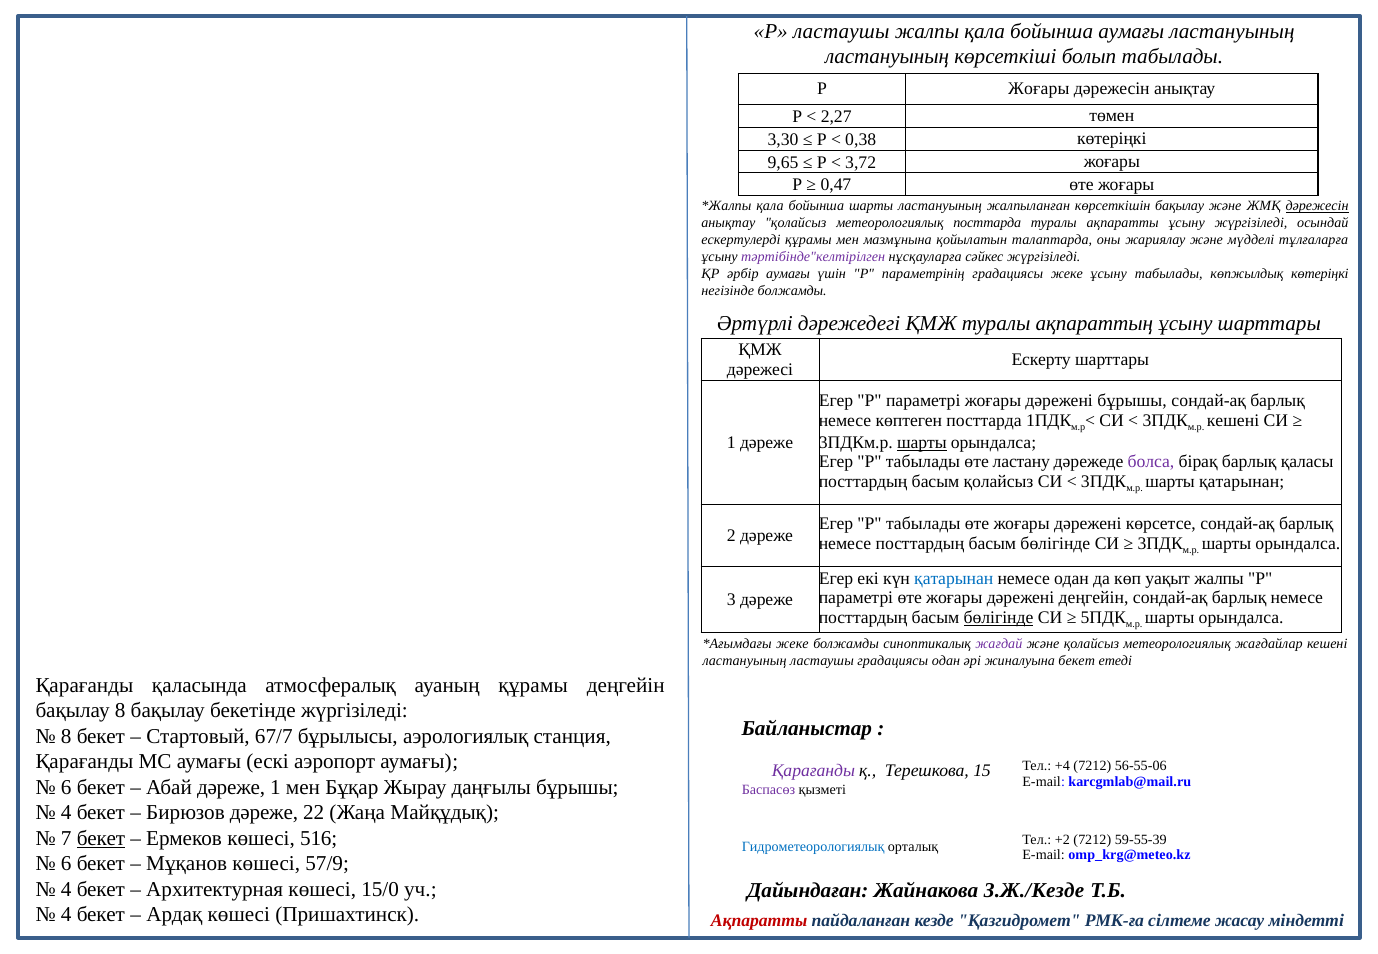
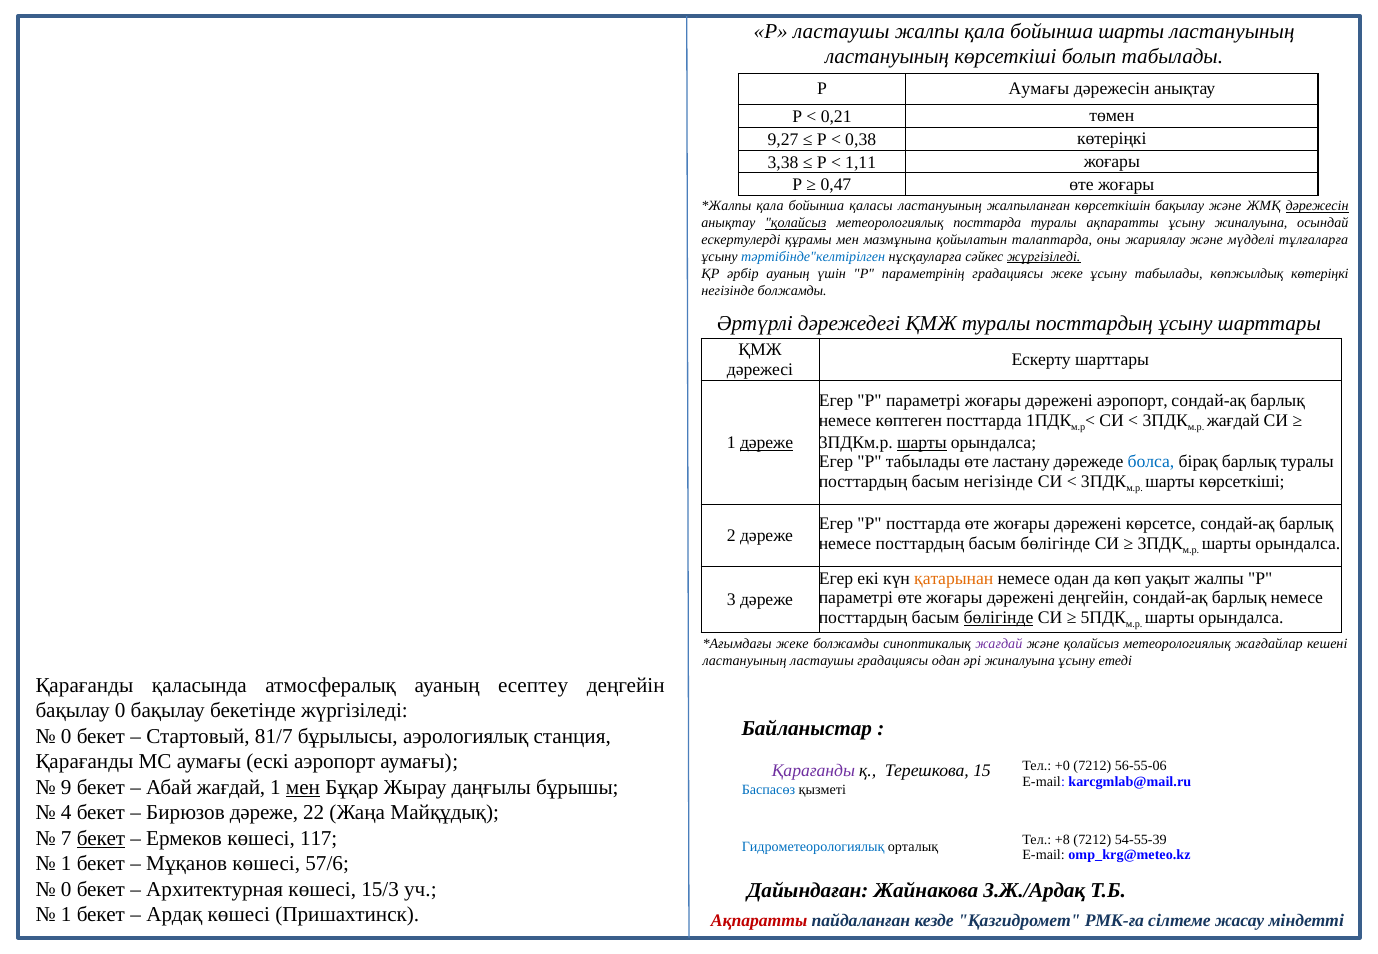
бойынша аумағы: аумағы -> шарты (1131, 31)
Р Жоғары: Жоғары -> Аумағы (1039, 89)
2,27: 2,27 -> 0,21 (836, 117)
3,30: 3,30 -> 9,27 (783, 139)
9,65: 9,65 -> 3,38 (783, 162)
3,72: 3,72 -> 1,11 (861, 162)
бойынша шарты: шарты -> қаласы (871, 206)
қолайсыз underline: none -> present (796, 223)
ұсыну жүргізіледі: жүргізіледі -> жиналуына (1251, 223)
тәртібінде"келтірілген colour: purple -> blue (813, 257)
жүргізіледі underline: none -> present (1044, 257)
әрбір аумағы: аумағы -> ауаның (788, 274)
ҚМЖ туралы ақпараттың: ақпараттың -> посттардың (1094, 324)
дәрежені бұрышы: бұрышы -> аэропорт (1132, 401)
кешені: кешені -> жағдай (1233, 420)
дәреже underline: none -> present (767, 443)
болса colour: purple -> blue (1151, 462)
барлық қаласы: қаласы -> туралы (1307, 462)
басым қолайсыз: қолайсыз -> негізінде (998, 482)
шарты қатарынан: қатарынан -> көрсеткіші (1242, 482)
Р табылады: табылады -> посттарда (923, 524)
қатарынан colour: blue -> orange (954, 579)
жиналуына бекет: бекет -> ұсыну (1077, 661)
ауаның құрамы: құрамы -> есептеу (533, 686)
бақылау 8: 8 -> 0 (120, 711)
8: 8 -> 0 (66, 736)
67/7: 67/7 -> 81/7 (274, 736)
+4: +4 -> +0 (1062, 766)
6: 6 -> 9 (66, 787)
Абай дәреже: дәреже -> жағдай (231, 787)
мен underline: none -> present (303, 787)
Баспасөз colour: purple -> blue (768, 789)
516: 516 -> 117 (319, 838)
+2: +2 -> +8 (1062, 839)
59-55-39: 59-55-39 -> 54-55-39 (1141, 839)
6: 6 -> 1 (66, 864)
57/9: 57/9 -> 57/6 (327, 864)
4: 4 -> 0 (66, 889)
15/0: 15/0 -> 15/3 (380, 889)
З.Ж./Кезде: З.Ж./Кезде -> З.Ж./Ардақ (1034, 891)
4: 4 -> 1 (66, 914)
